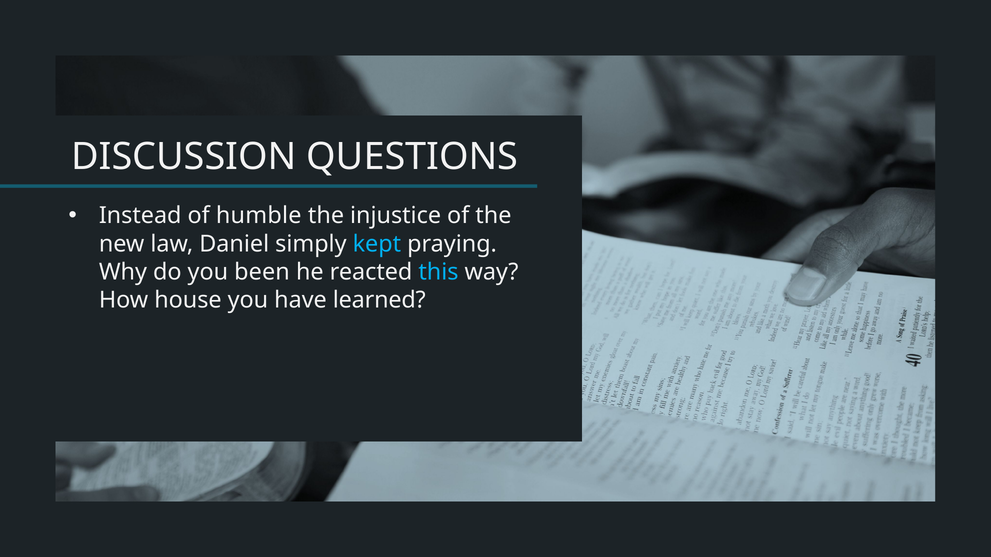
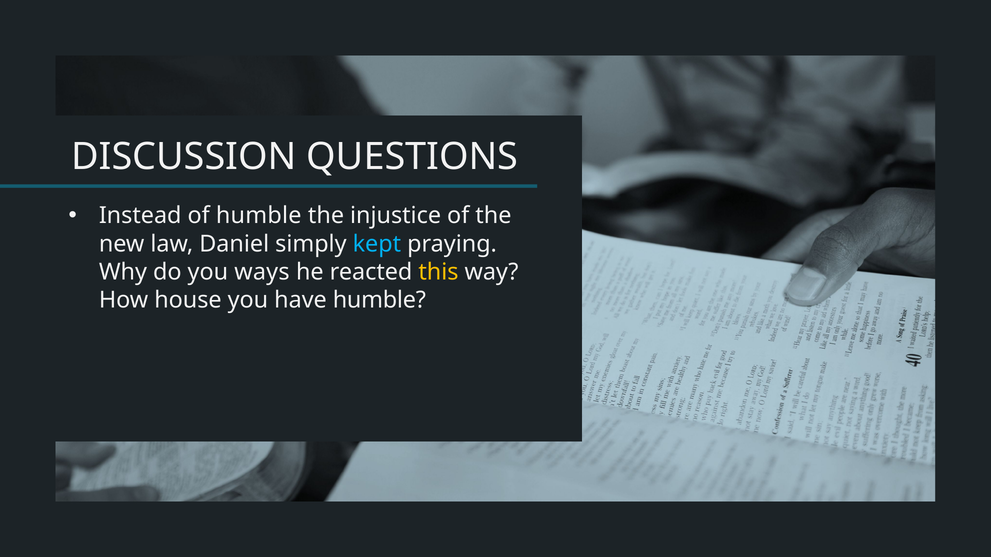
been: been -> ways (262, 272)
this colour: light blue -> yellow (438, 272)
have learned: learned -> humble (379, 300)
